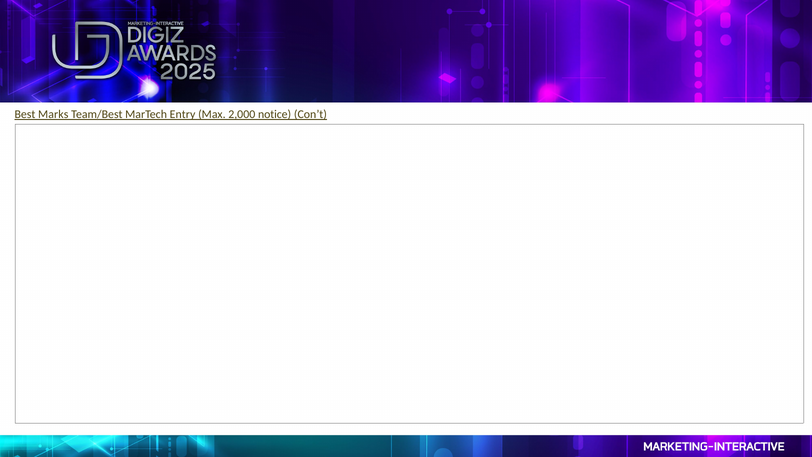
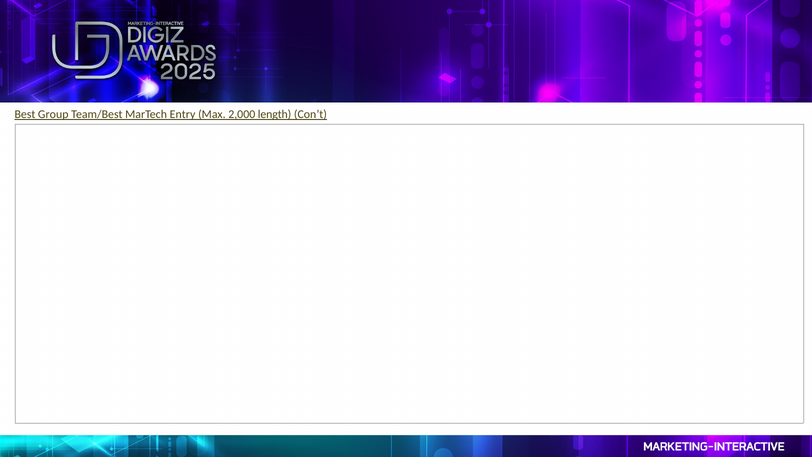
Marks: Marks -> Group (53, 114)
notice: notice -> length (275, 114)
